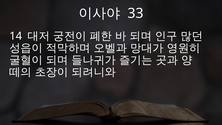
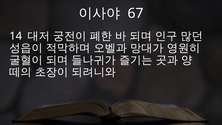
33: 33 -> 67 (136, 13)
